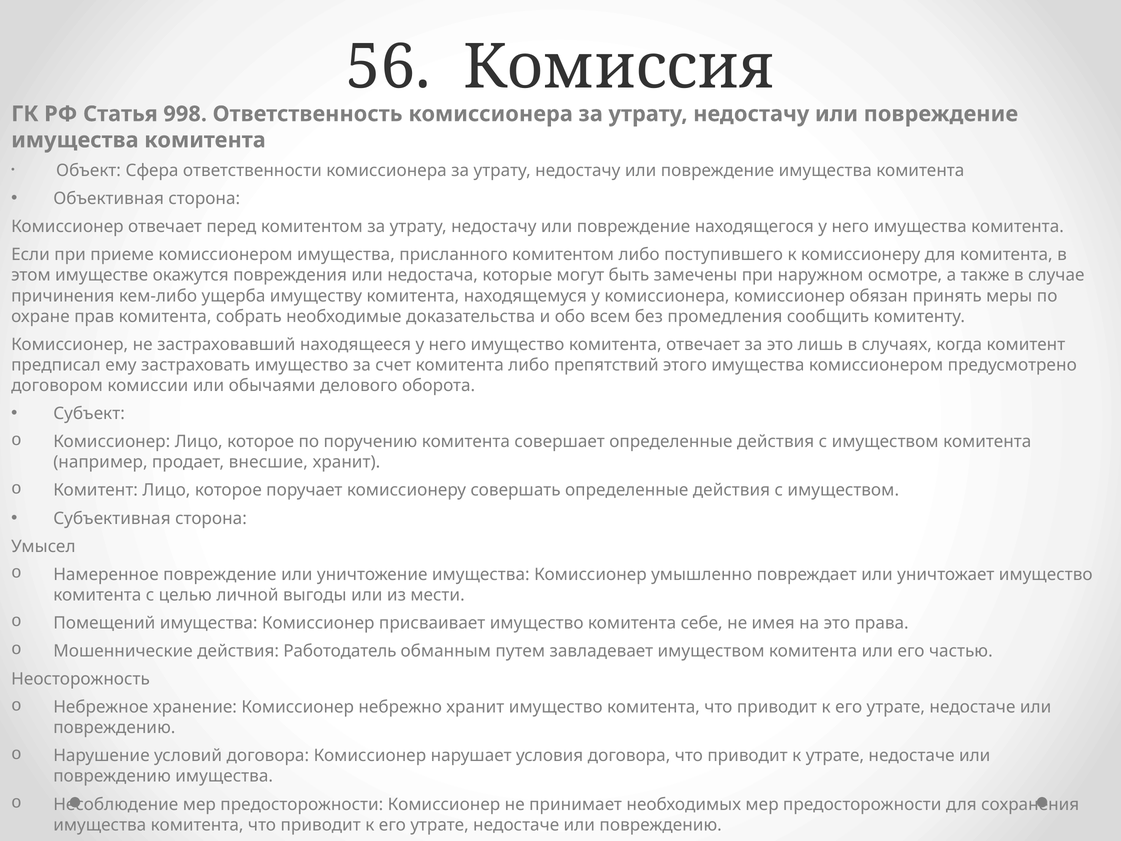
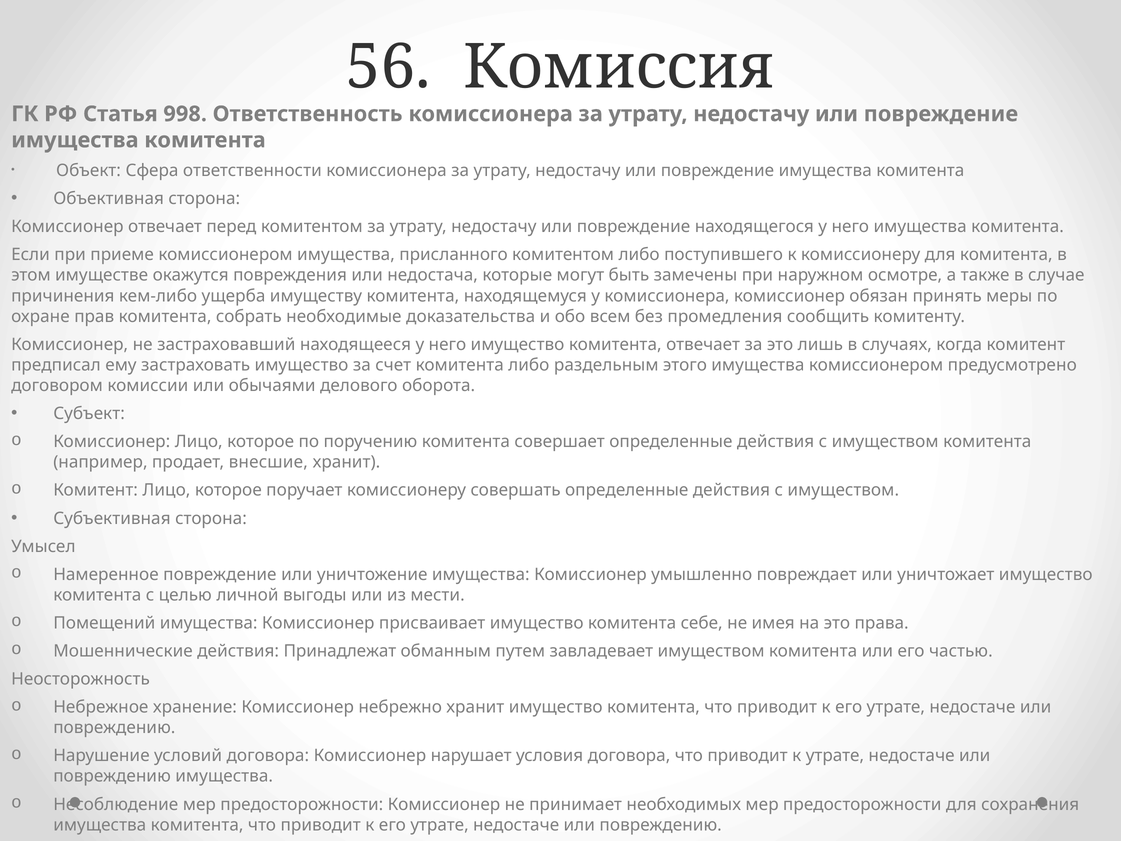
препятствий: препятствий -> раздельным (606, 365)
Работодатель: Работодатель -> Принадлежат (340, 651)
